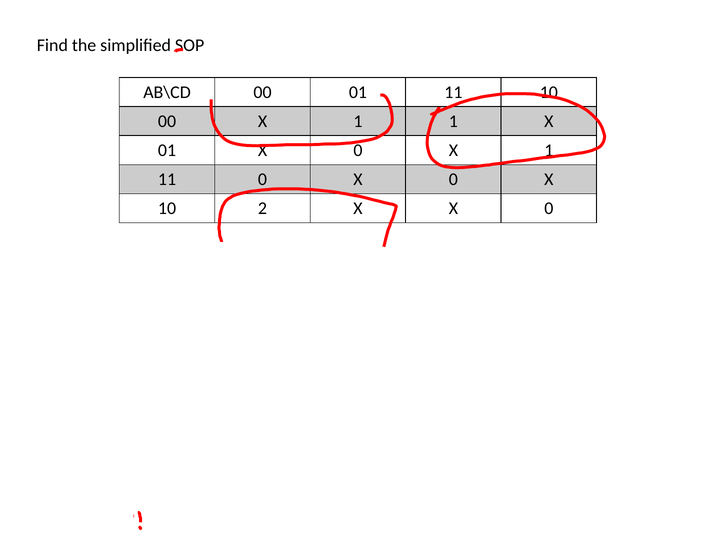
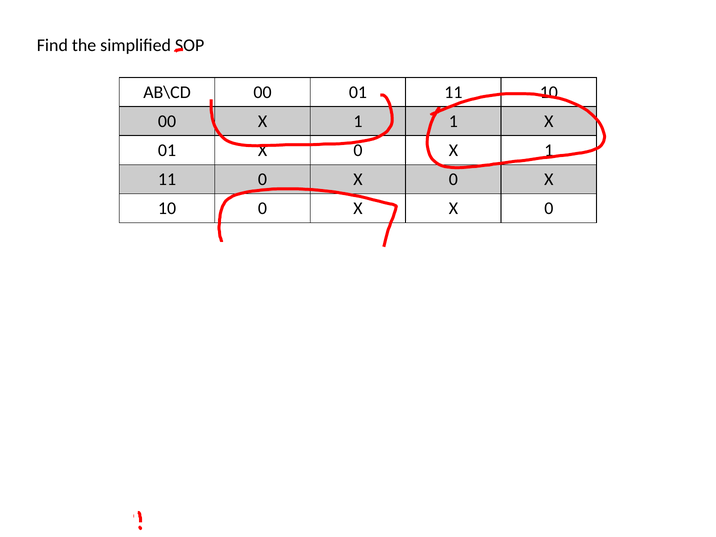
10 2: 2 -> 0 (262, 208)
